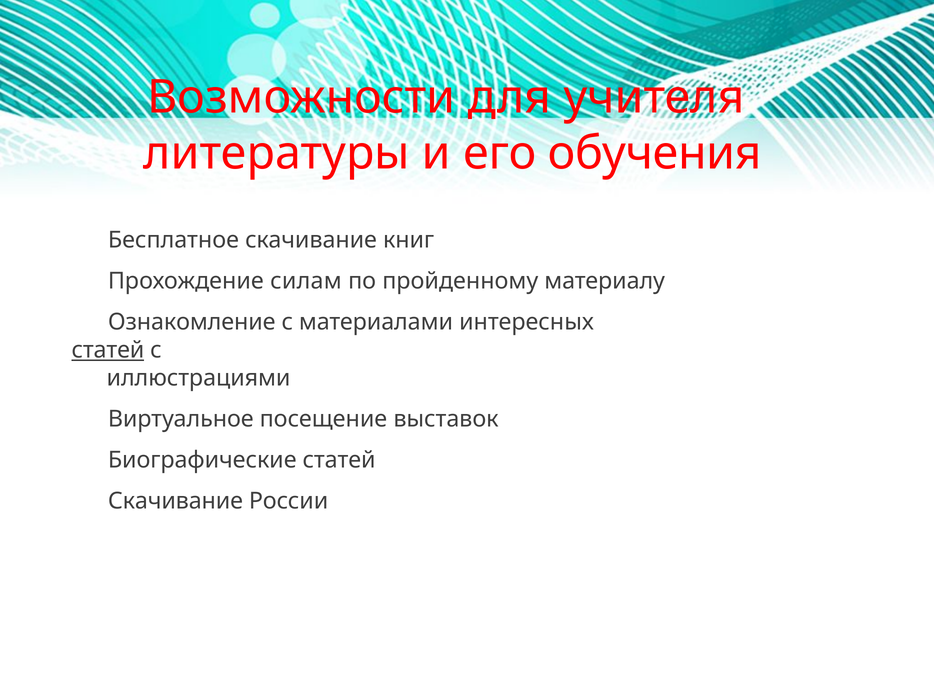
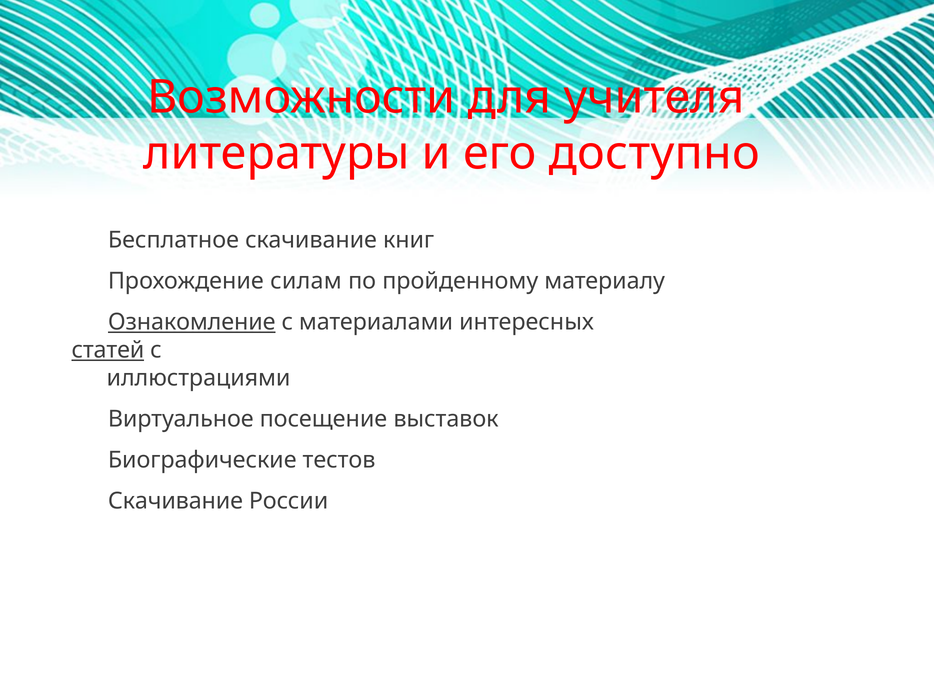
обучения: обучения -> доступно (654, 154)
Ознакомление underline: none -> present (192, 322)
Биографические статей: статей -> тестов (339, 460)
